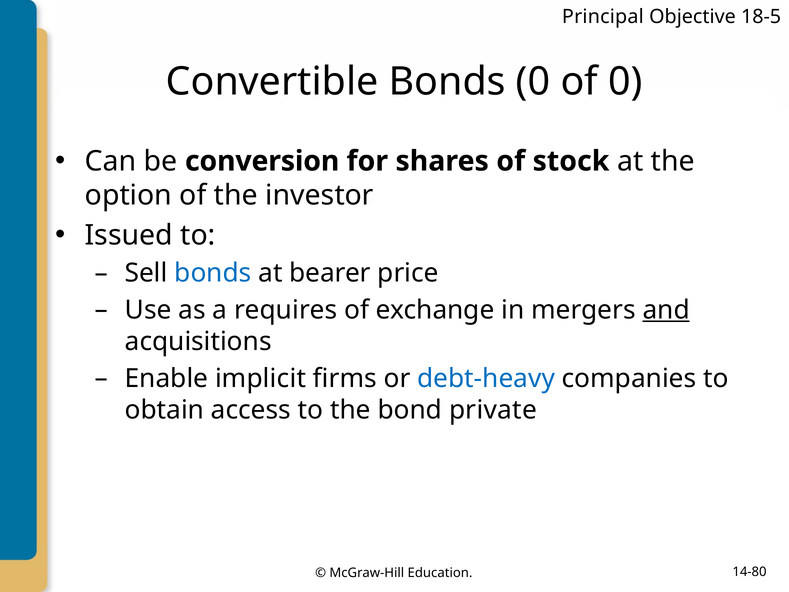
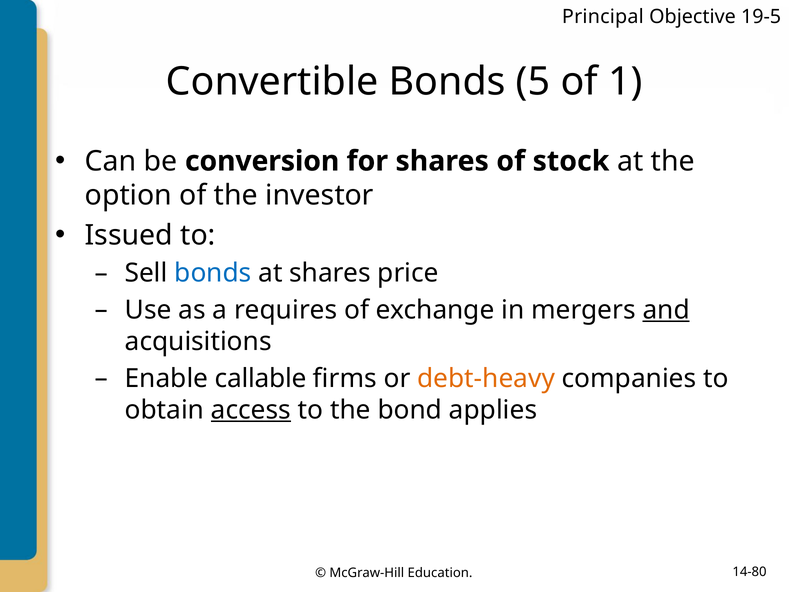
18-5: 18-5 -> 19-5 (761, 17)
Bonds 0: 0 -> 5 (533, 82)
of 0: 0 -> 1 (625, 82)
at bearer: bearer -> shares (330, 273)
implicit: implicit -> callable (261, 378)
debt-heavy colour: blue -> orange (486, 378)
access underline: none -> present (251, 410)
private: private -> applies (493, 410)
